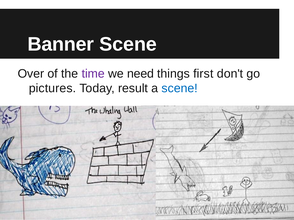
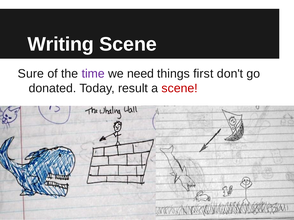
Banner: Banner -> Writing (61, 44)
Over: Over -> Sure (31, 74)
pictures: pictures -> donated (52, 88)
scene colour: blue -> red (180, 88)
